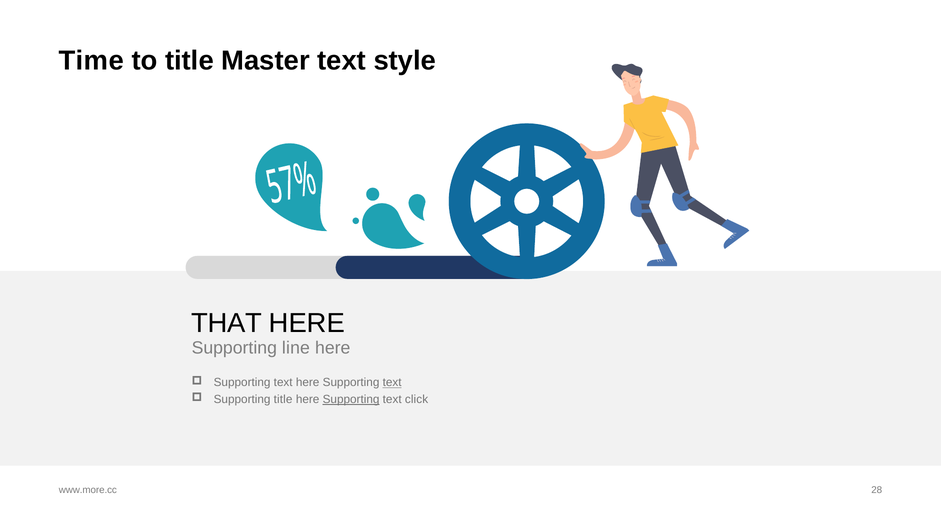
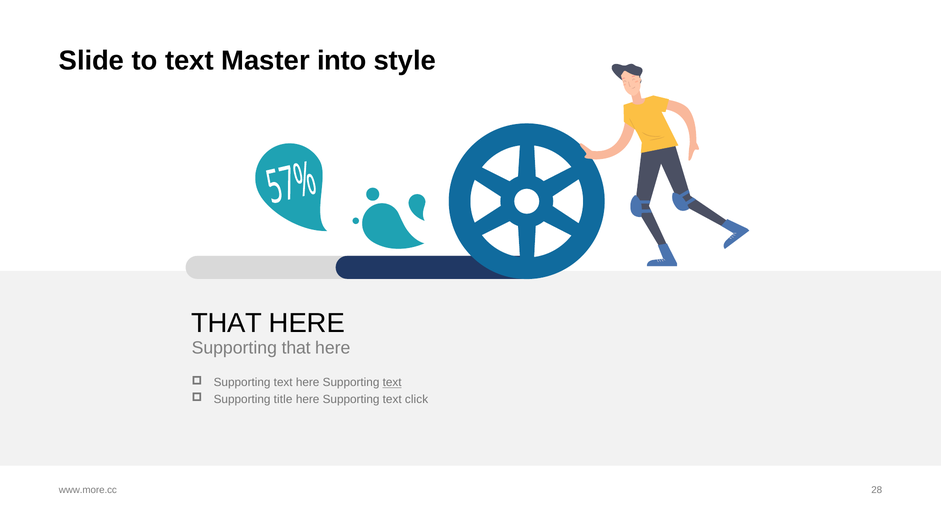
Time: Time -> Slide (91, 61)
to title: title -> text (190, 61)
Master text: text -> into (342, 61)
Supporting line: line -> that (296, 348)
Supporting underline: present -> none (351, 400)
